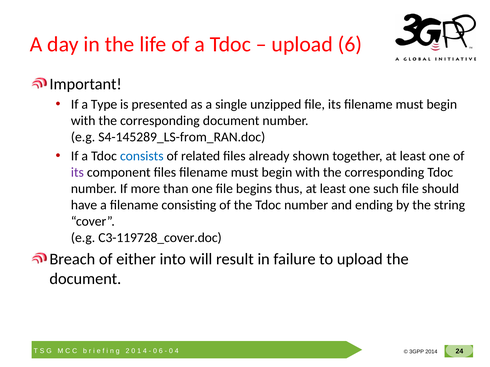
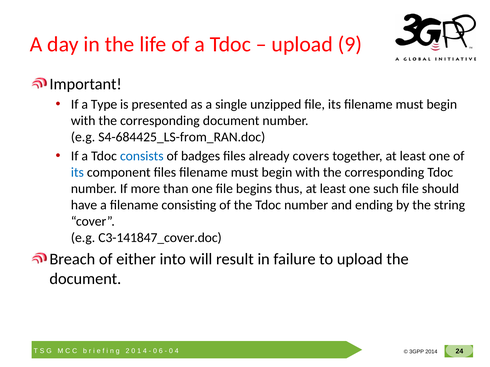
upload 6: 6 -> 9 (350, 44)
S4-145289_LS-from_RAN.doc: S4-145289_LS-from_RAN.doc -> S4-684425_LS-from_RAN.doc (182, 137)
related: related -> badges (201, 156)
shown: shown -> covers (311, 156)
its colour: purple -> blue (77, 173)
C3-119728_cover.doc: C3-119728_cover.doc -> C3-141847_cover.doc (160, 238)
